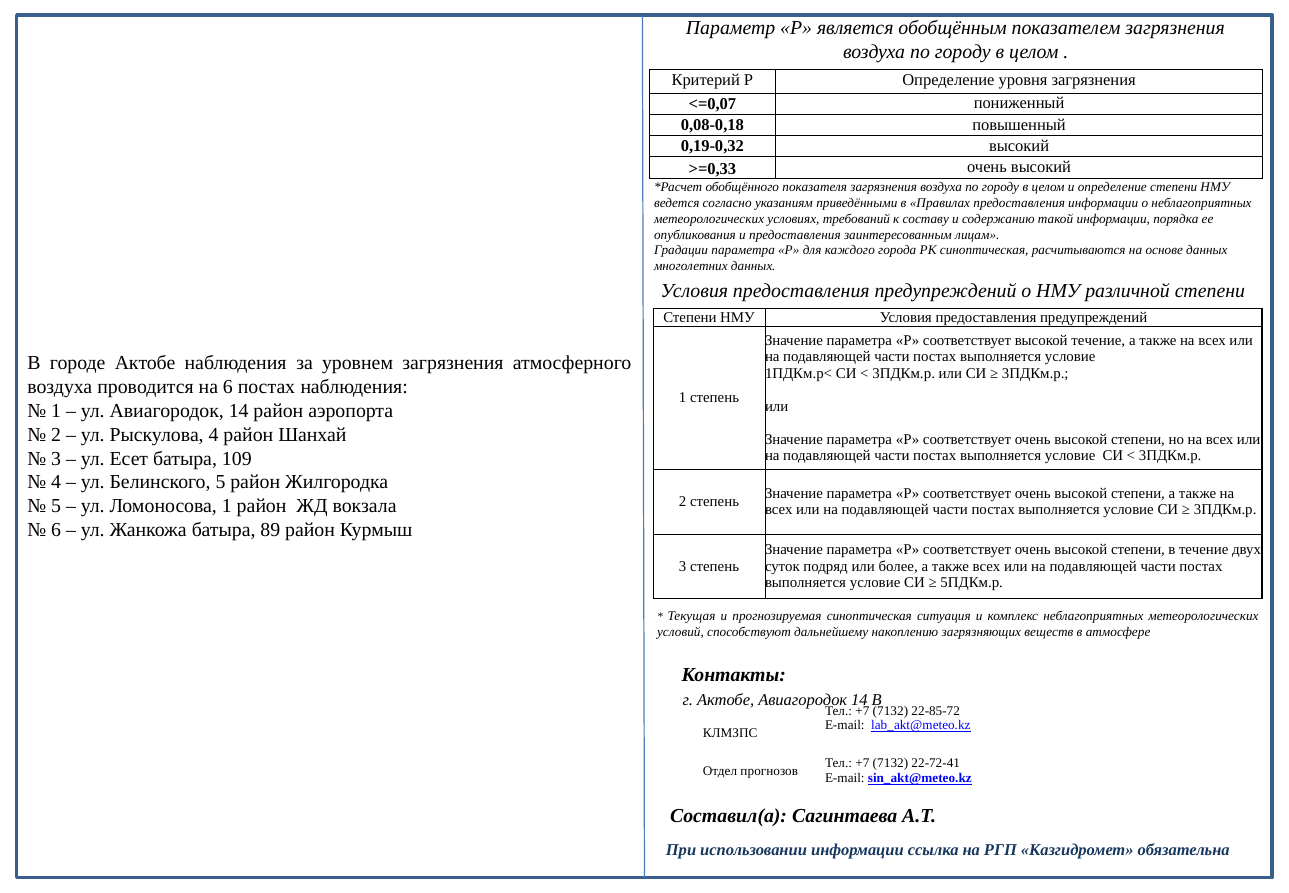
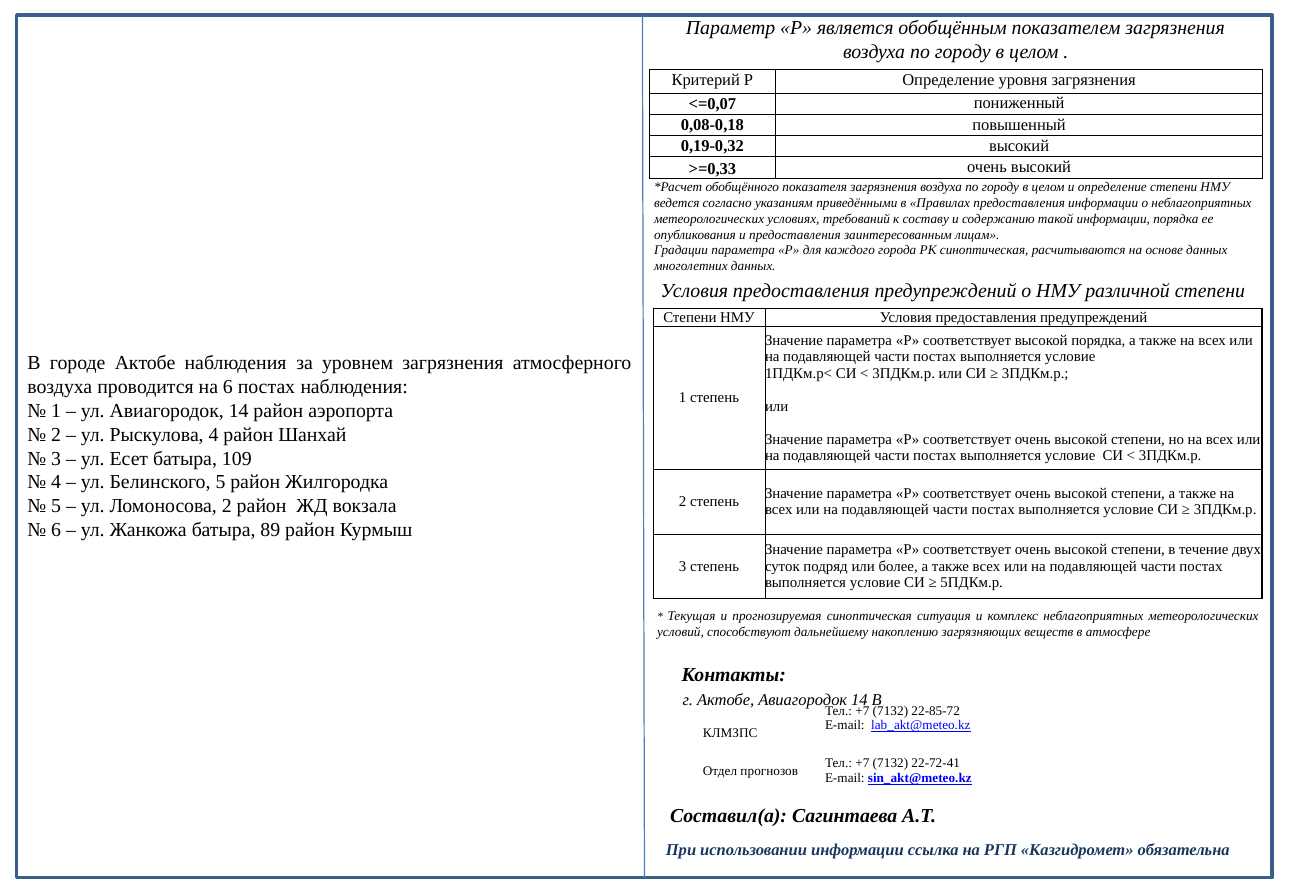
высокой течение: течение -> порядка (1098, 340)
Ломоносова 1: 1 -> 2 (227, 506)
